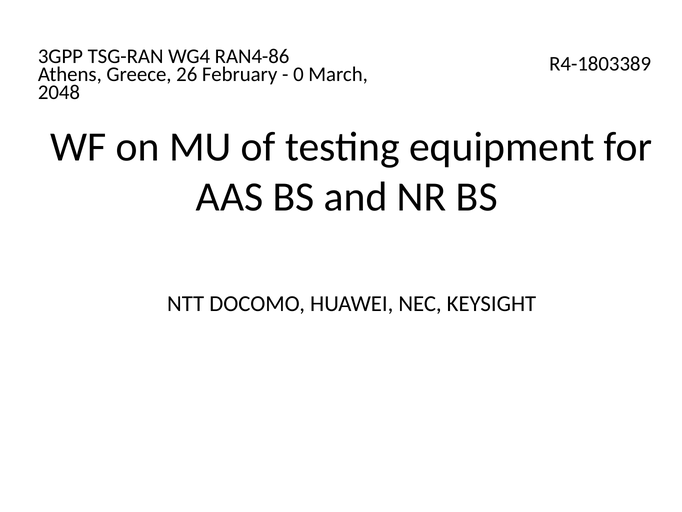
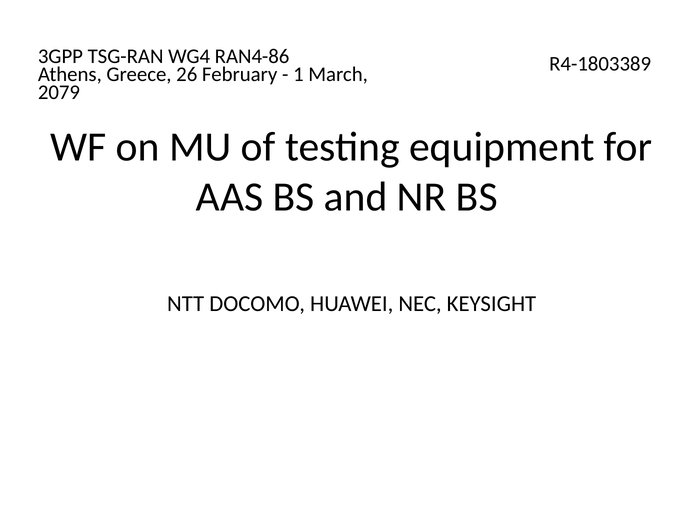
0: 0 -> 1 (298, 74)
2048: 2048 -> 2079 (59, 92)
